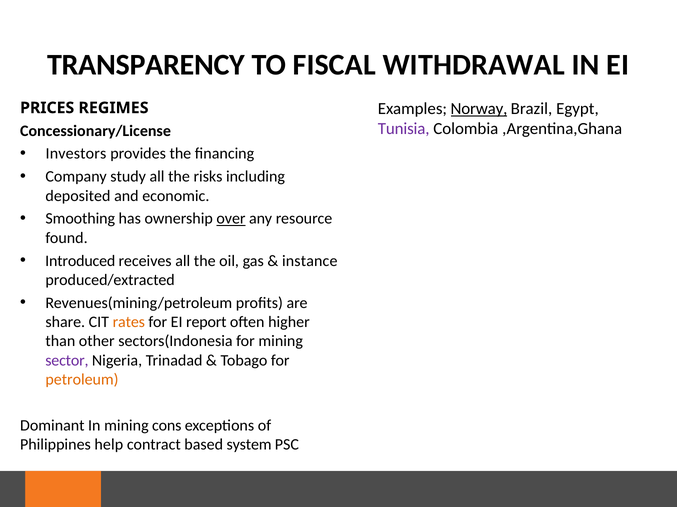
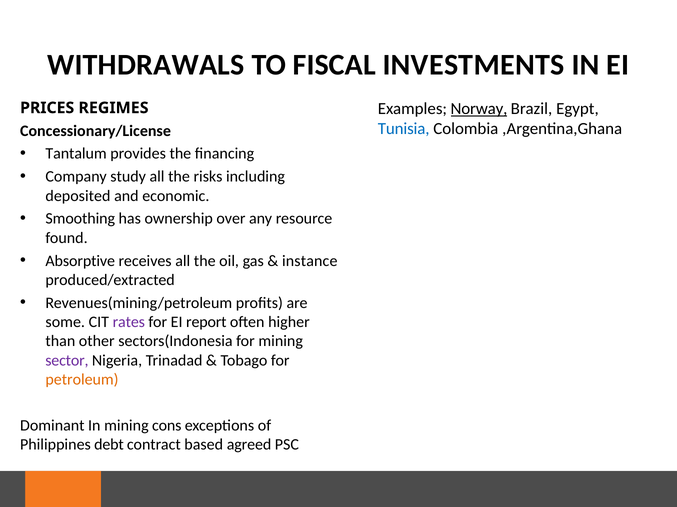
TRANSPARENCY: TRANSPARENCY -> WITHDRAWALS (146, 65)
WITHDRAWAL: WITHDRAWAL -> INVESTMENTS (474, 65)
Tunisia colour: purple -> blue (404, 129)
Investors: Investors -> Tantalum (76, 154)
over underline: present -> none (231, 219)
Introduced: Introduced -> Absorptive (80, 261)
share: share -> some (65, 322)
rates colour: orange -> purple (129, 322)
help: help -> debt (109, 445)
system: system -> agreed (249, 445)
